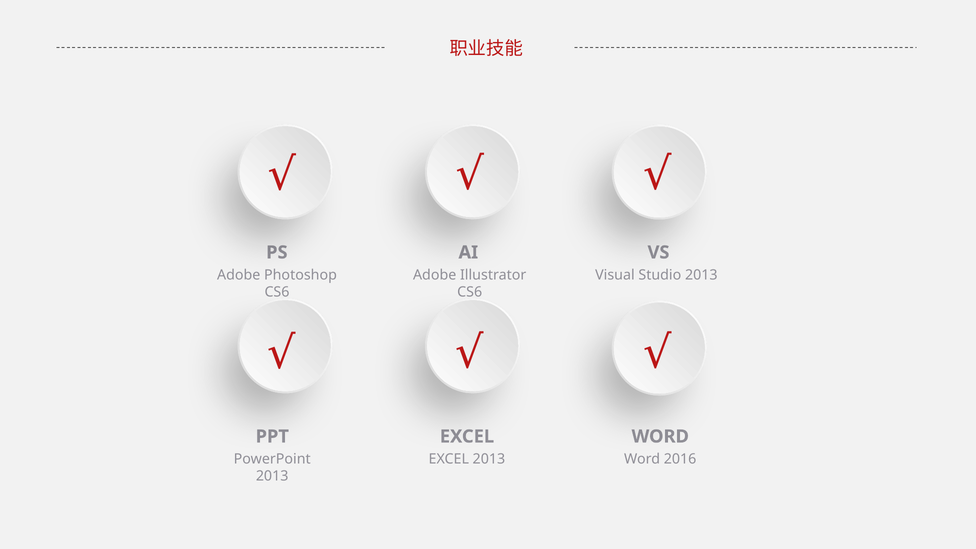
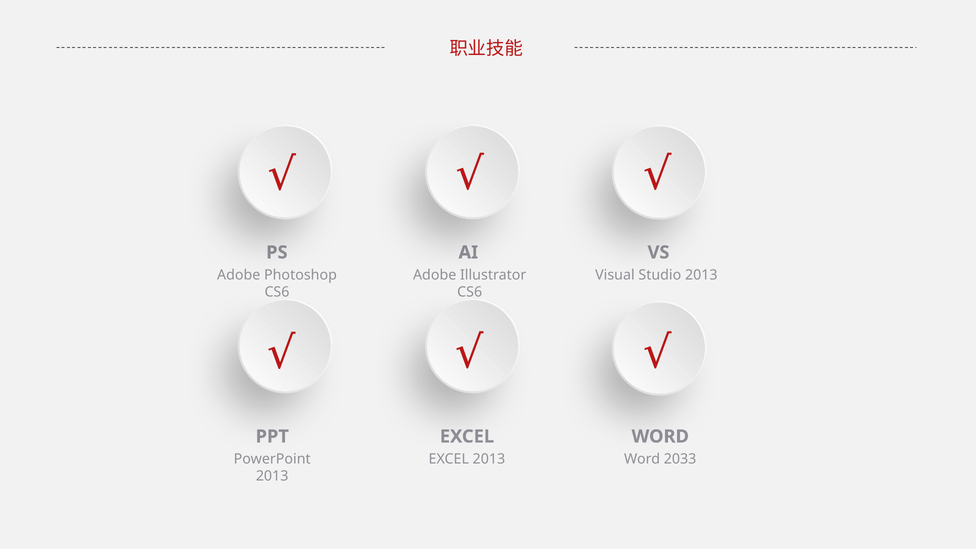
2016: 2016 -> 2033 (680, 459)
